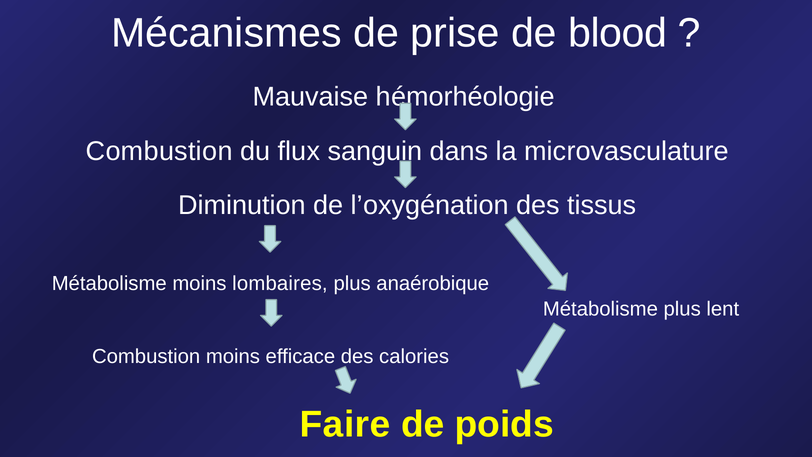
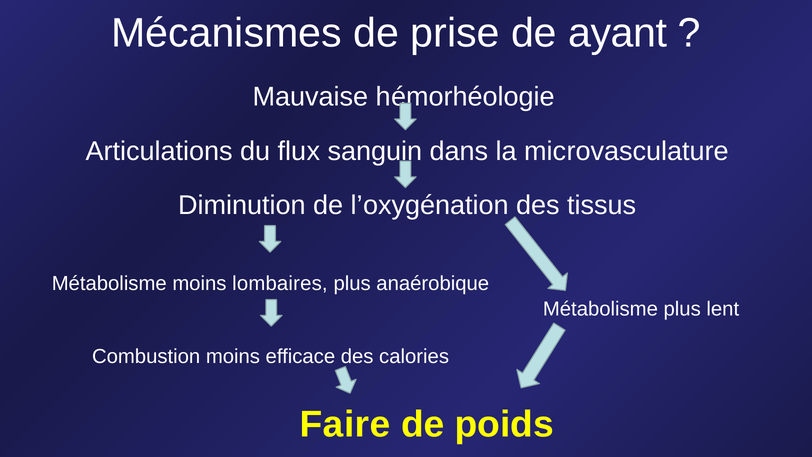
blood: blood -> ayant (618, 33)
Combustion: Combustion -> Articulations (159, 151)
